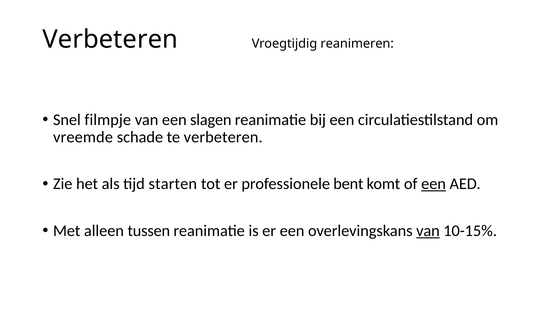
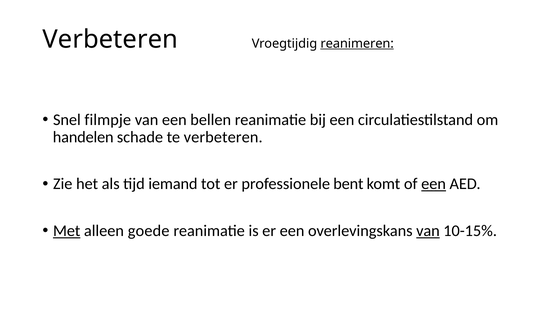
reanimeren underline: none -> present (357, 43)
slagen: slagen -> bellen (211, 120)
vreemde: vreemde -> handelen (83, 137)
starten: starten -> iemand (173, 184)
Met underline: none -> present (67, 231)
tussen: tussen -> goede (149, 231)
